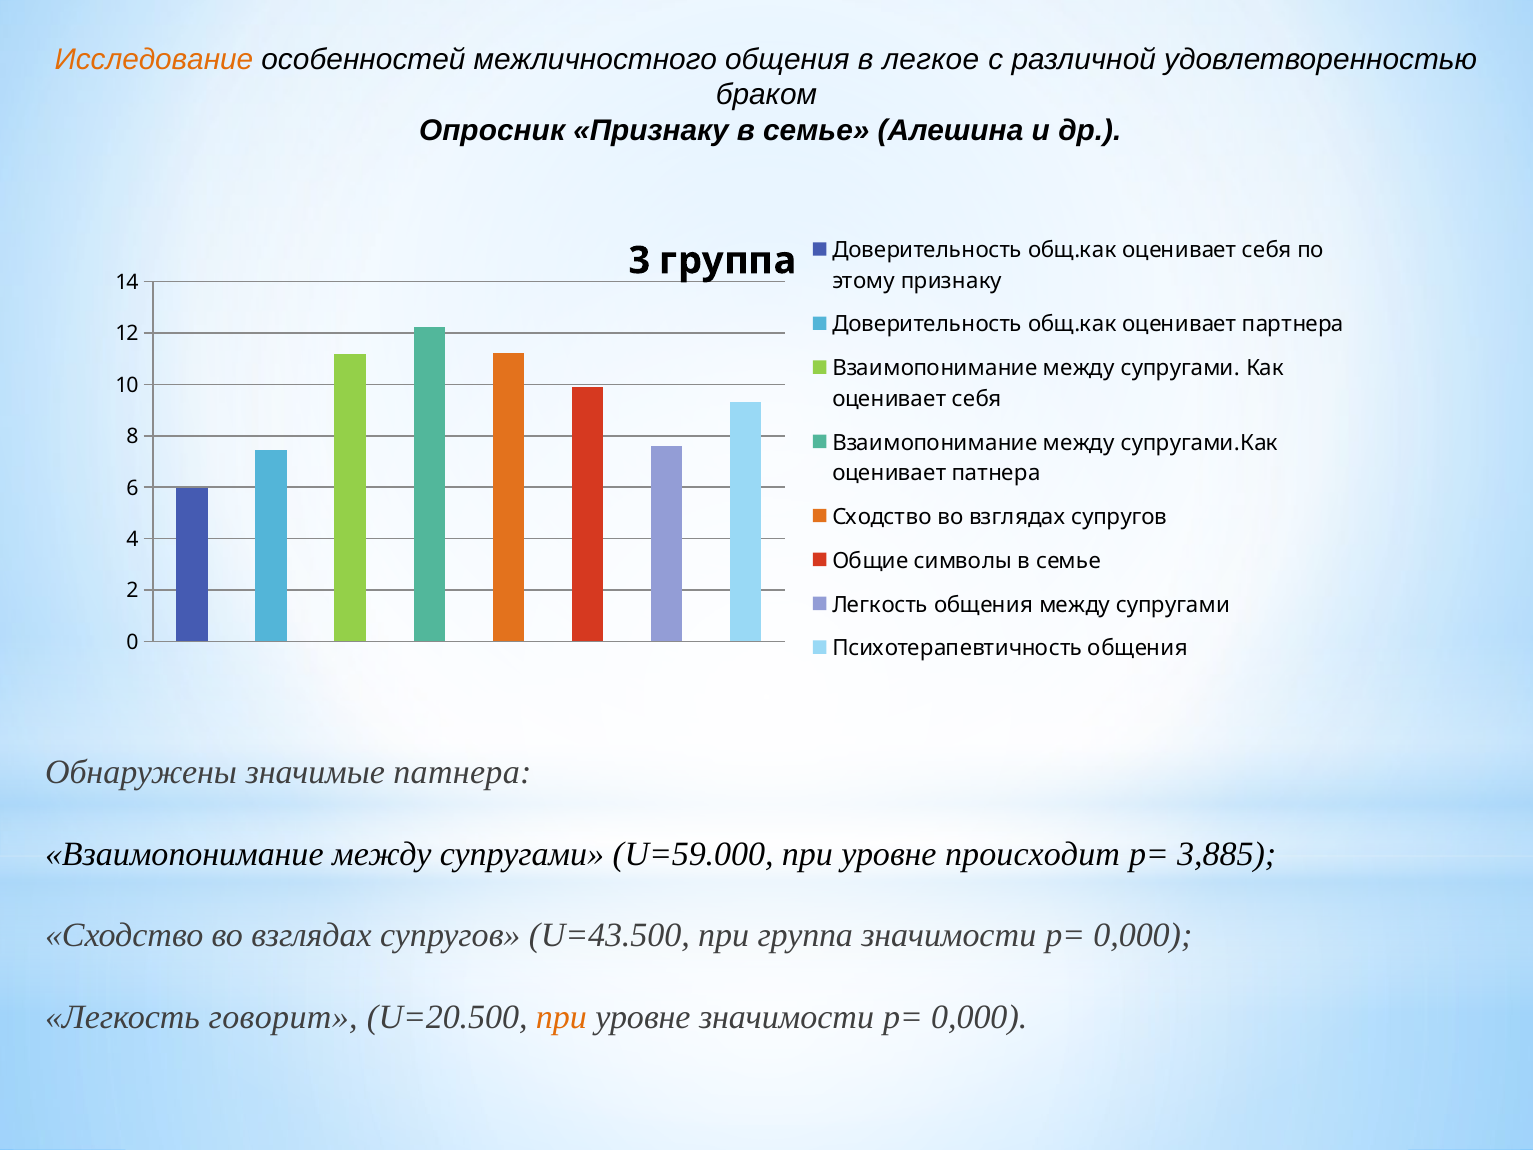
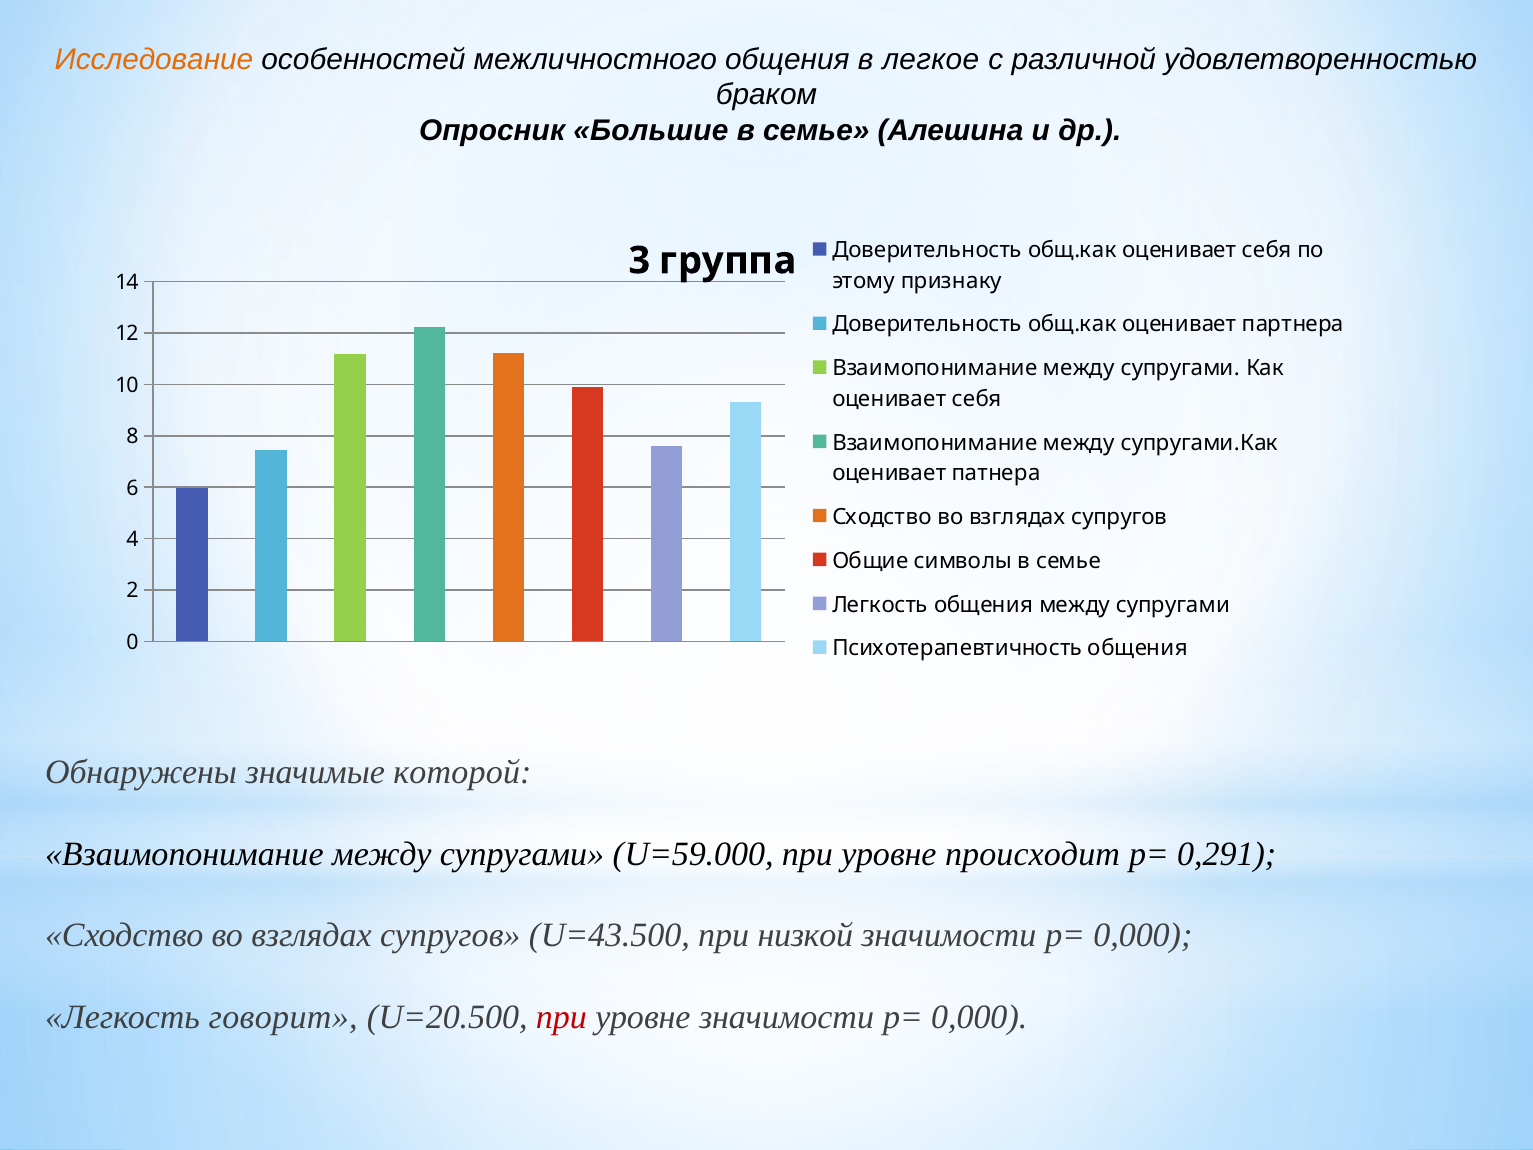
Опросник Признаку: Признаку -> Большие (651, 131)
значимые патнера: патнера -> которой (462, 772)
3,885: 3,885 -> 0,291 (1227, 854)
при группа: группа -> низкой (805, 935)
при colour: orange -> red (561, 1017)
